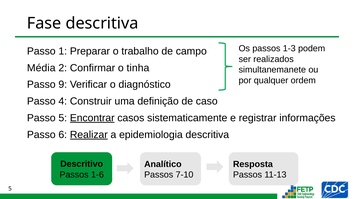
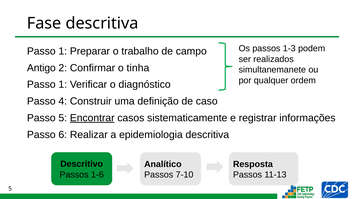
Média: Média -> Antigo (41, 68)
9: 9 -> 1 (63, 85)
Realizar underline: present -> none (89, 135)
